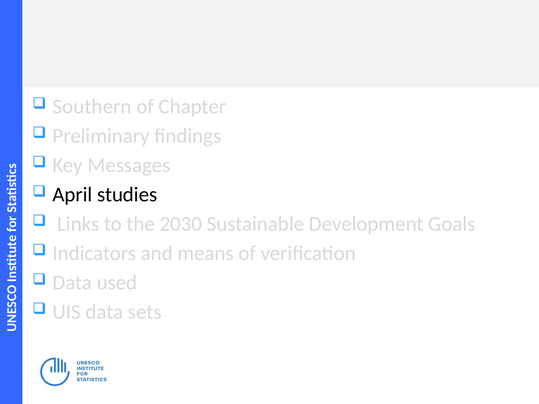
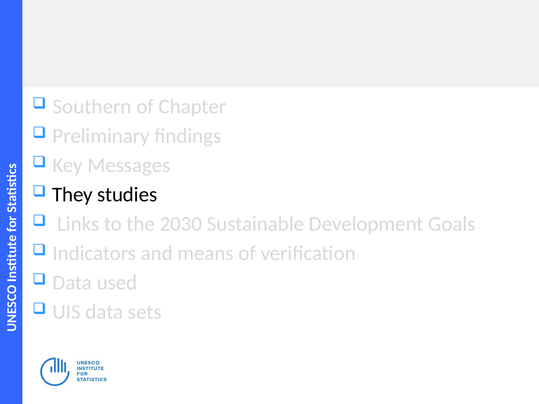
April: April -> They (73, 195)
